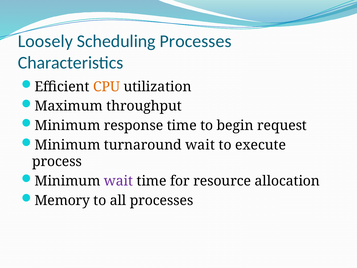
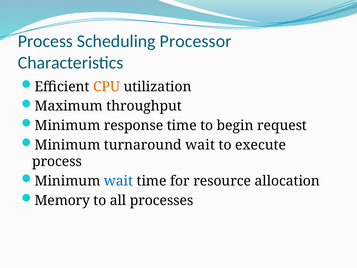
Loosely: Loosely -> Process (45, 41)
Scheduling Processes: Processes -> Processor (196, 41)
wait colour: purple -> blue (118, 181)
